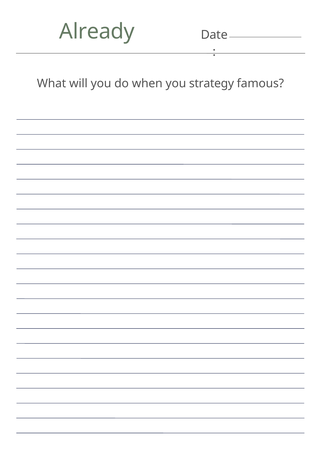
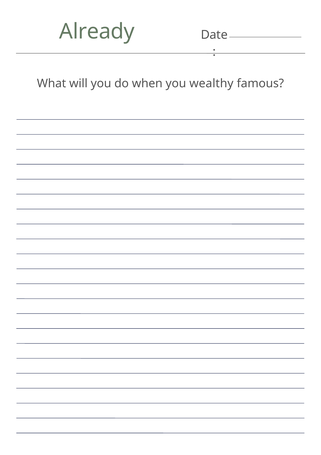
strategy: strategy -> wealthy (211, 83)
